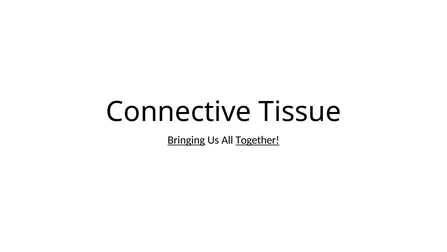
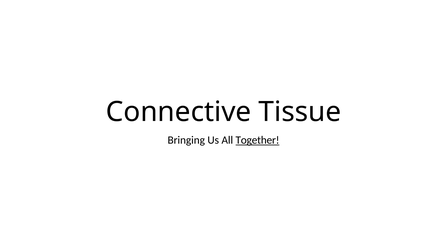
Bringing underline: present -> none (186, 140)
